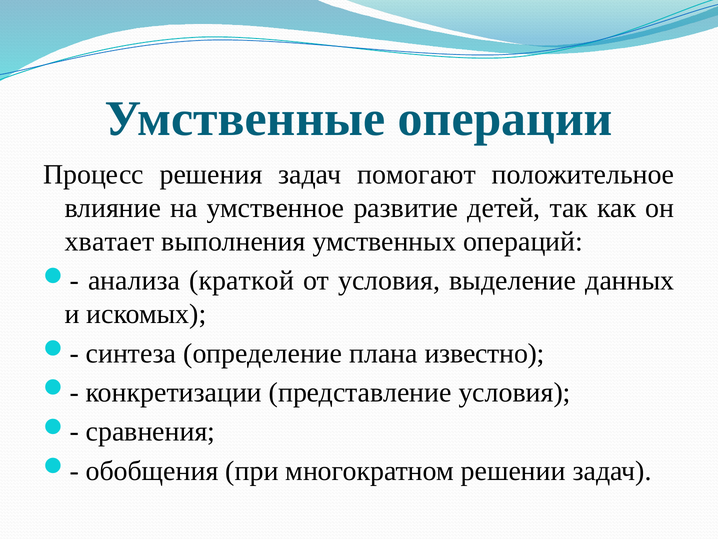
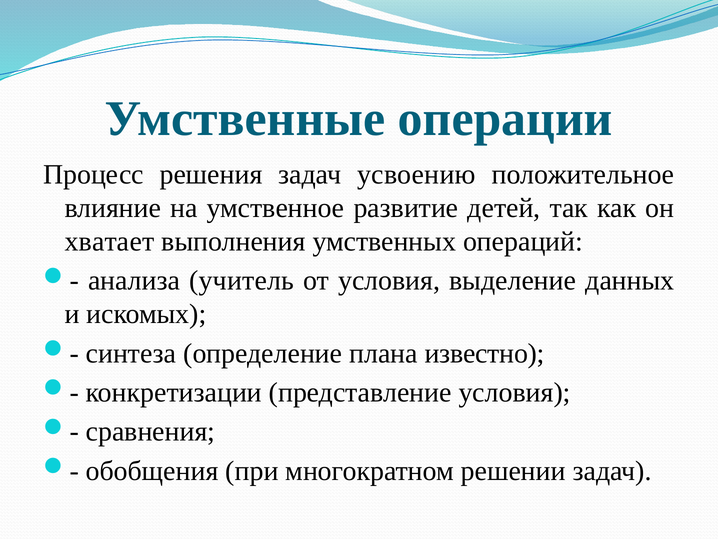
помогают: помогают -> усвоению (416, 174)
краткой: краткой -> учитель (242, 280)
